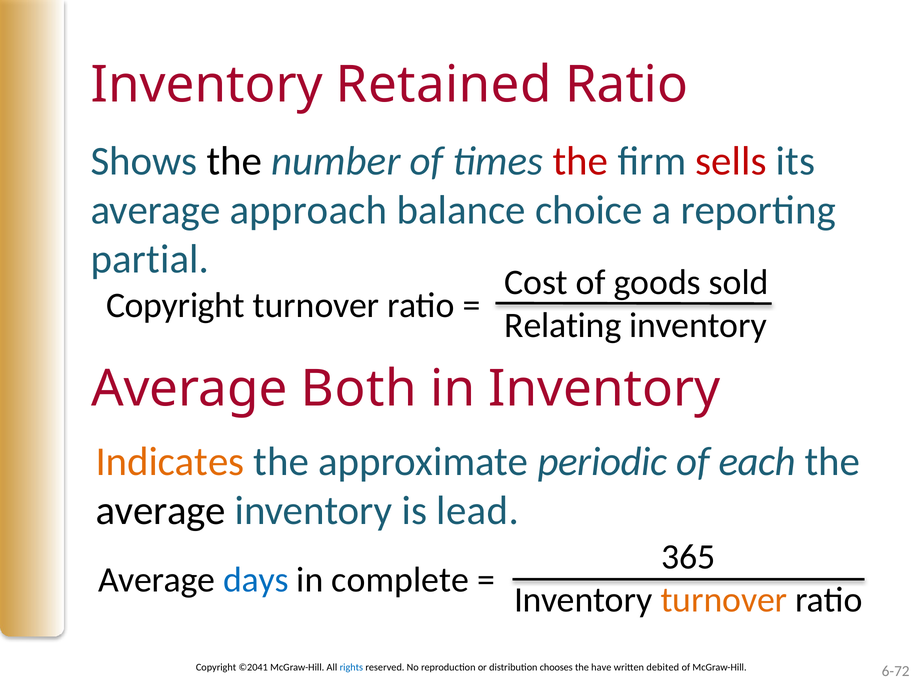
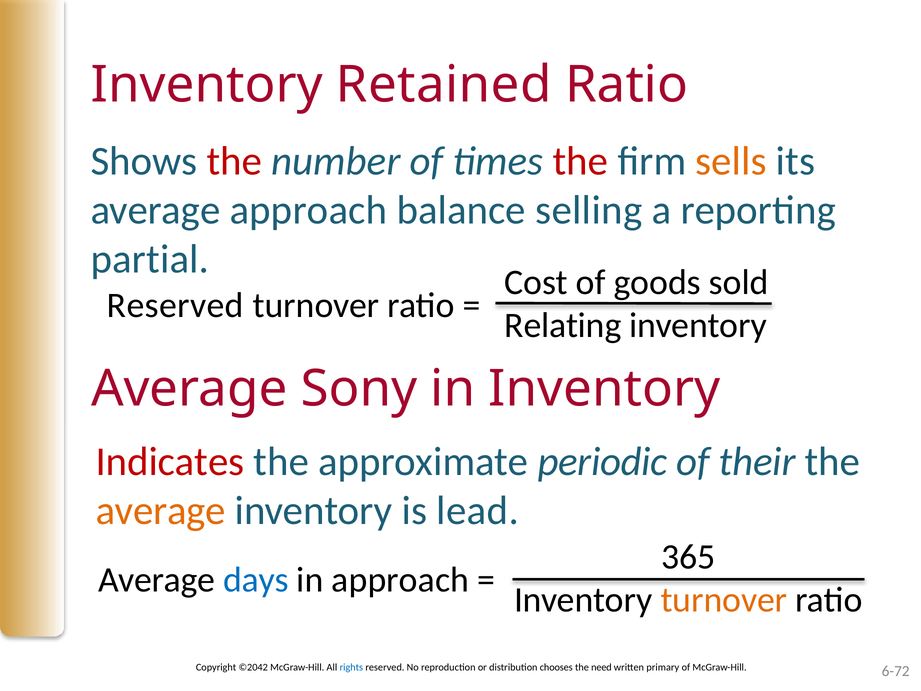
the colour: black -> red (234, 161)
sells colour: red -> orange (731, 161)
choice: choice -> selling (589, 210)
Copyright: Copyright -> Reserved (175, 305)
Both: Both -> Sony (359, 389)
Indicates colour: orange -> red (170, 462)
each: each -> their (757, 462)
average colour: black -> orange (161, 511)
in complete: complete -> approach (400, 580)
©2041: ©2041 -> ©2042 (253, 667)
have: have -> need (601, 667)
debited: debited -> primary (663, 667)
